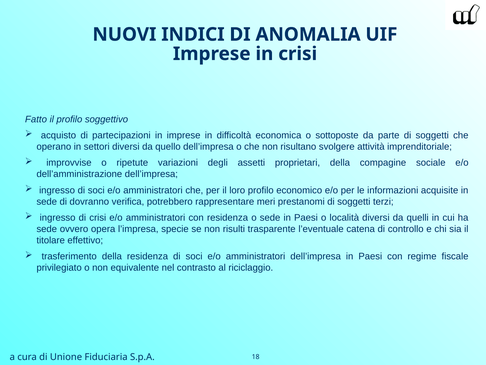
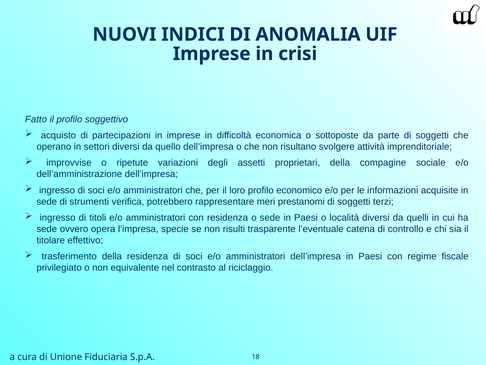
dovranno: dovranno -> strumenti (89, 201)
di crisi: crisi -> titoli (98, 217)
